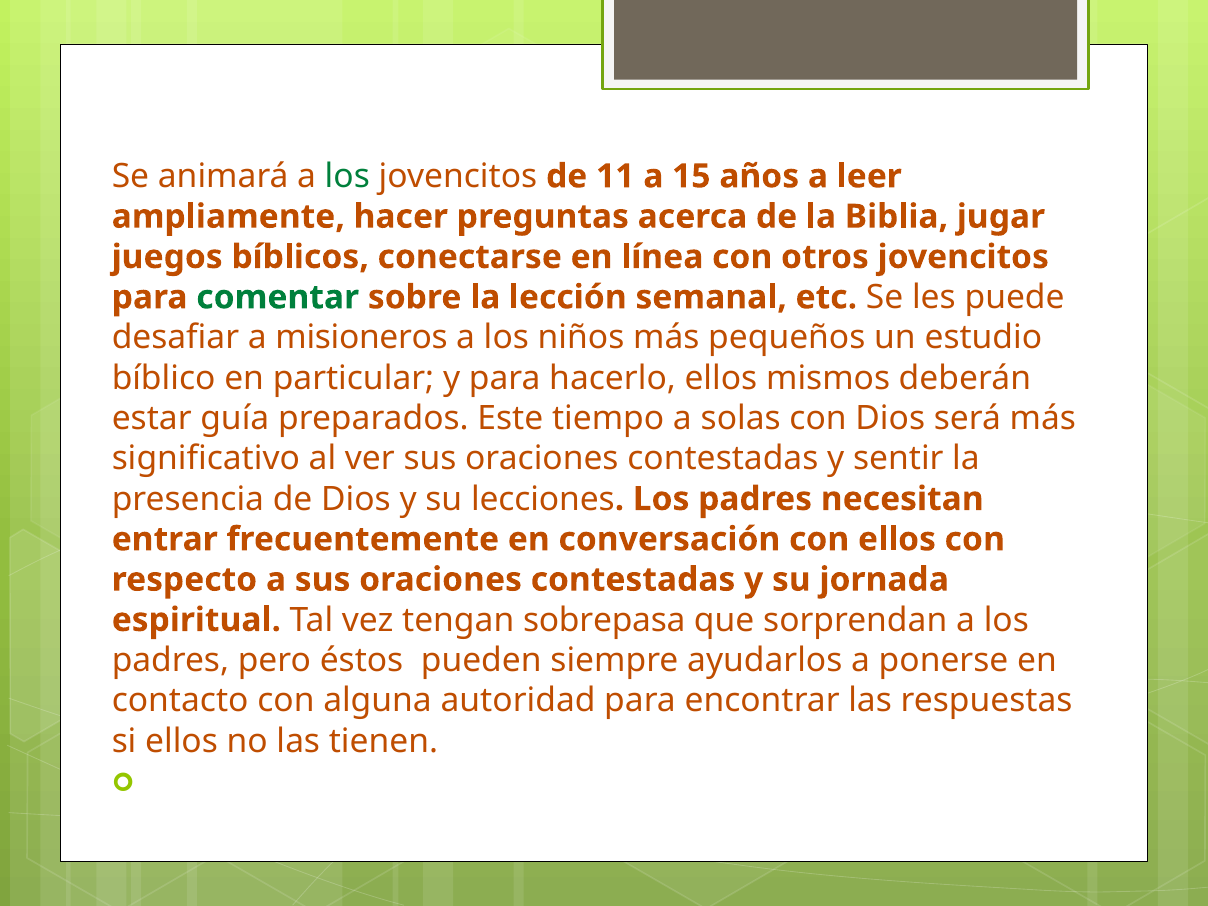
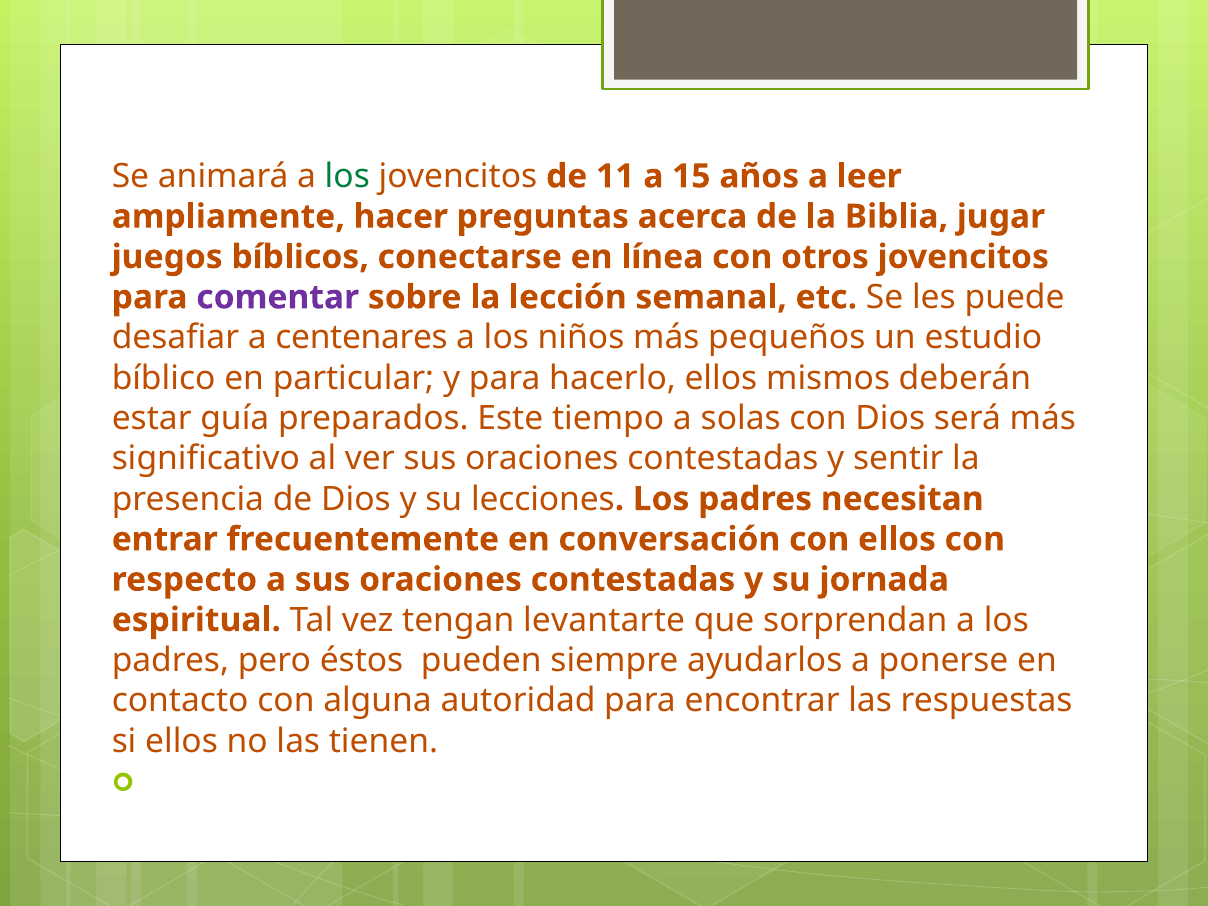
comentar colour: green -> purple (278, 297)
misioneros: misioneros -> centenares (362, 338)
sobrepasa: sobrepasa -> levantarte (604, 620)
